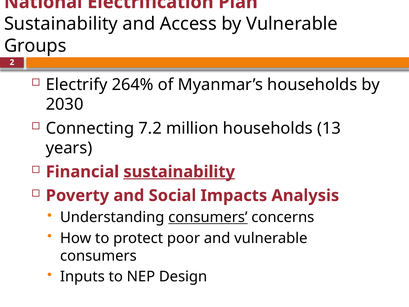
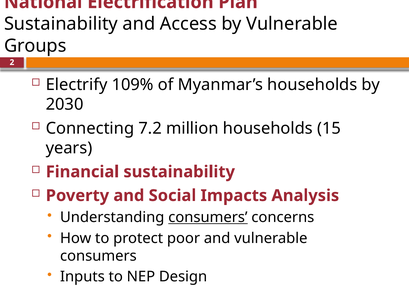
264%: 264% -> 109% (133, 85)
13: 13 -> 15 (329, 128)
sustainability underline: present -> none (179, 172)
